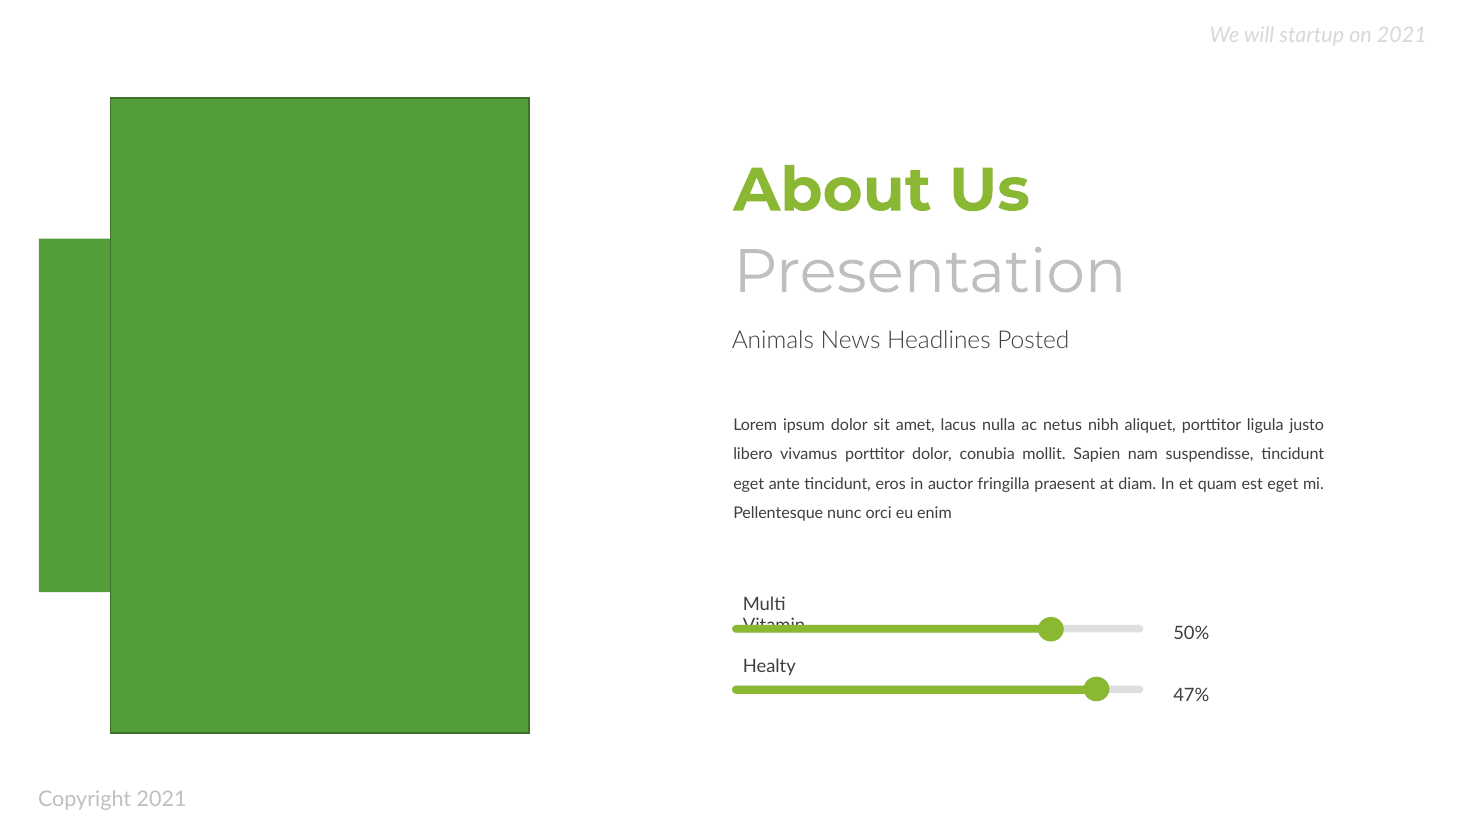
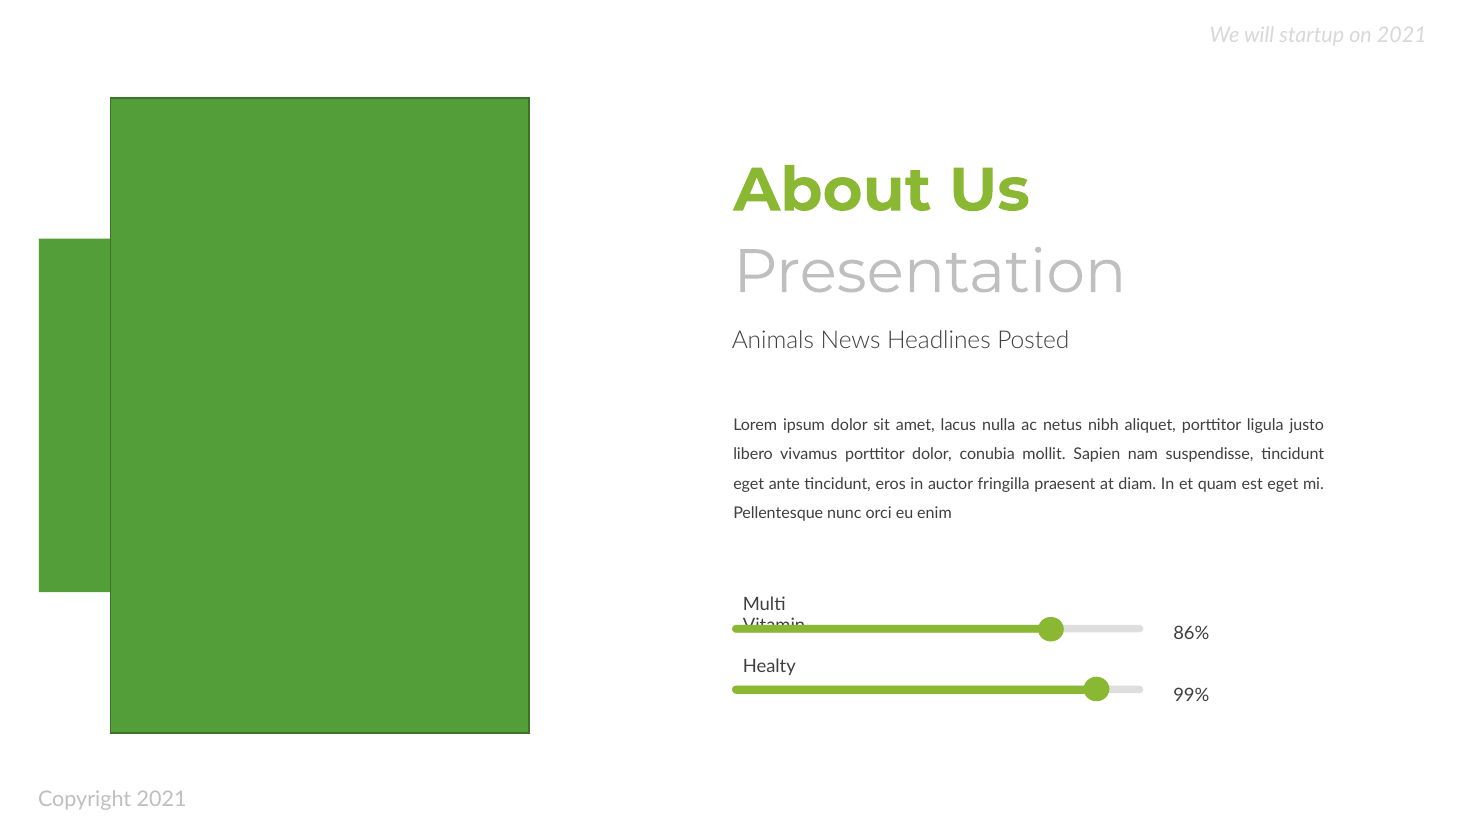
50%: 50% -> 86% (1191, 633)
47%: 47% -> 99% (1191, 695)
